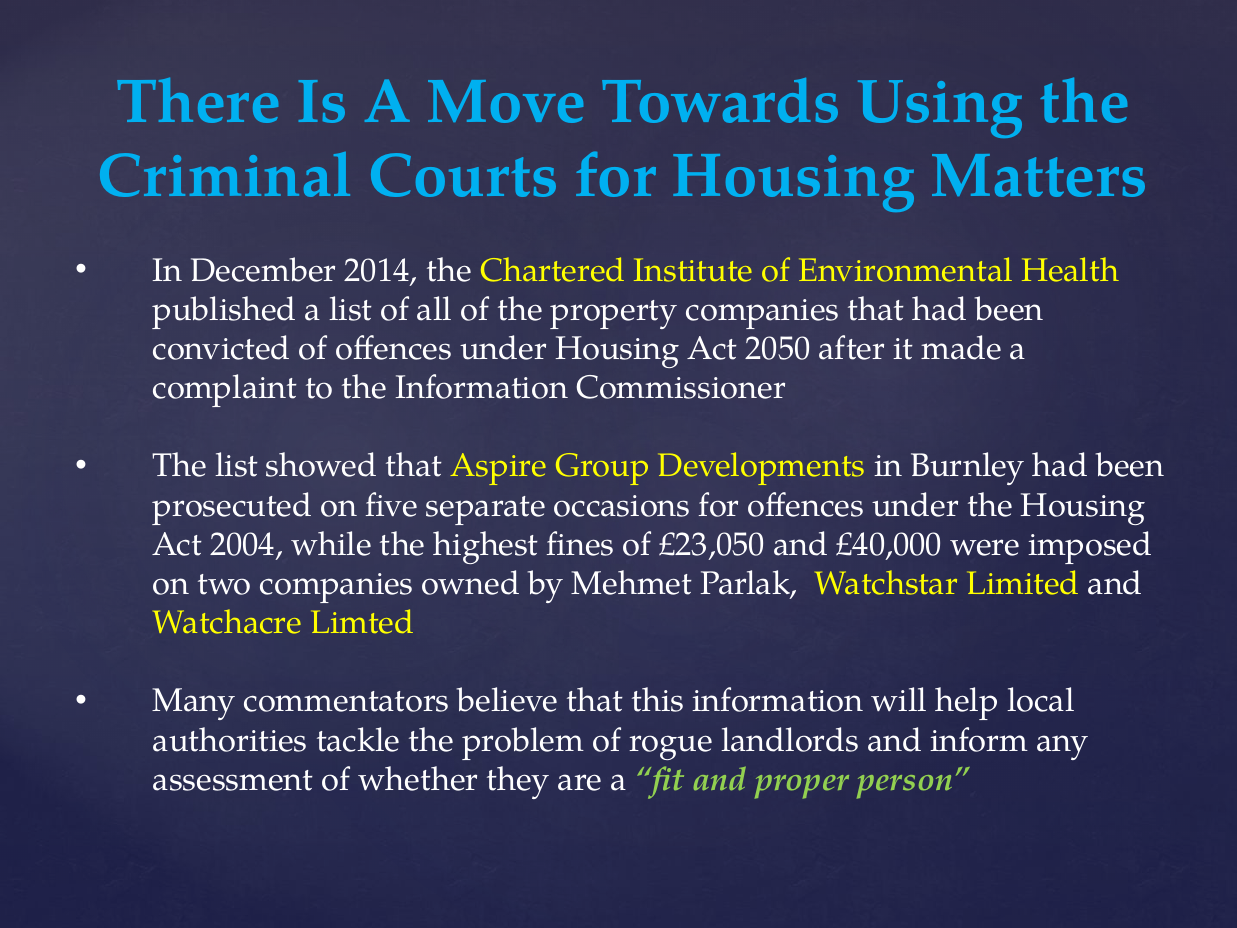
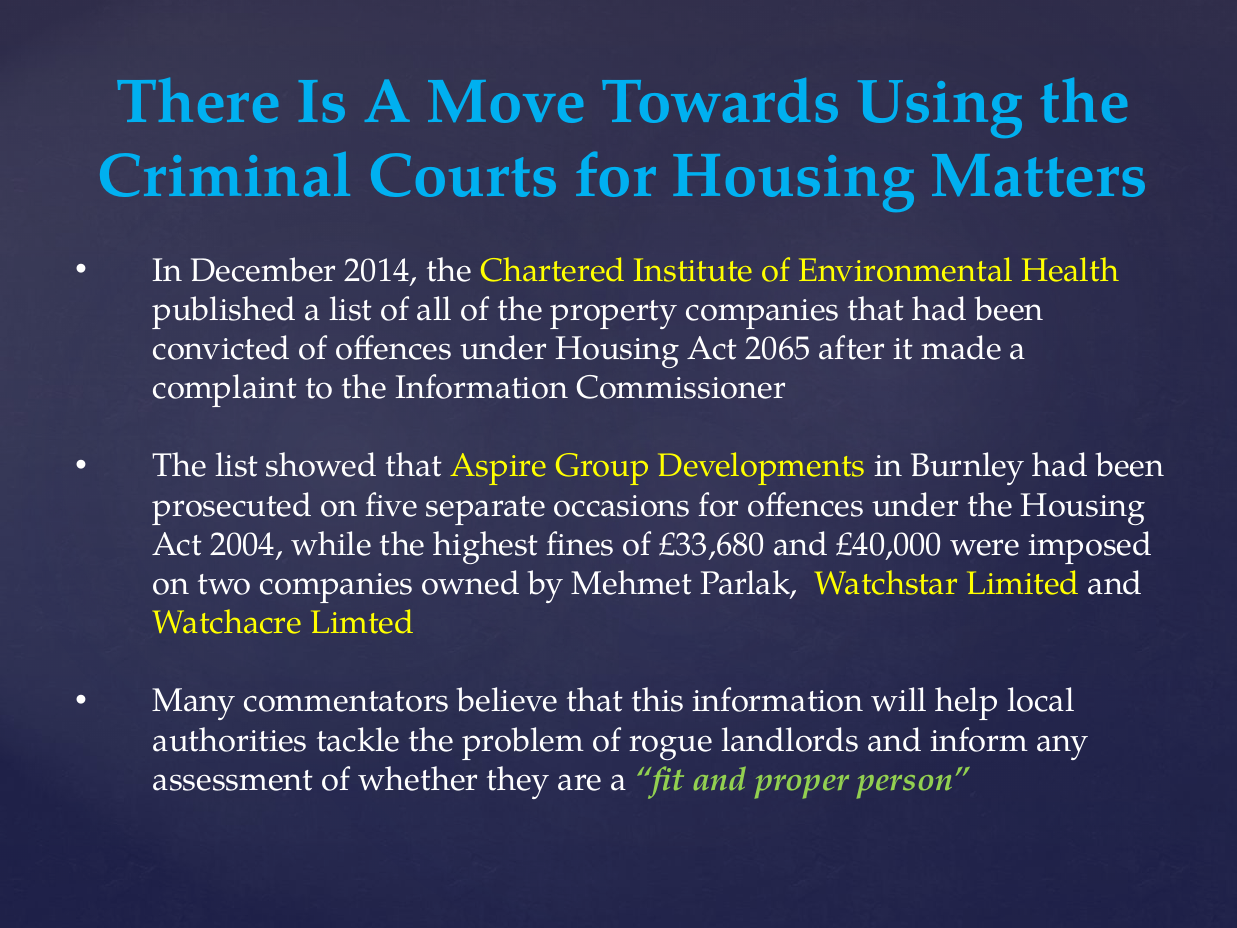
2050: 2050 -> 2065 (778, 349)
£23,050: £23,050 -> £33,680 (712, 544)
